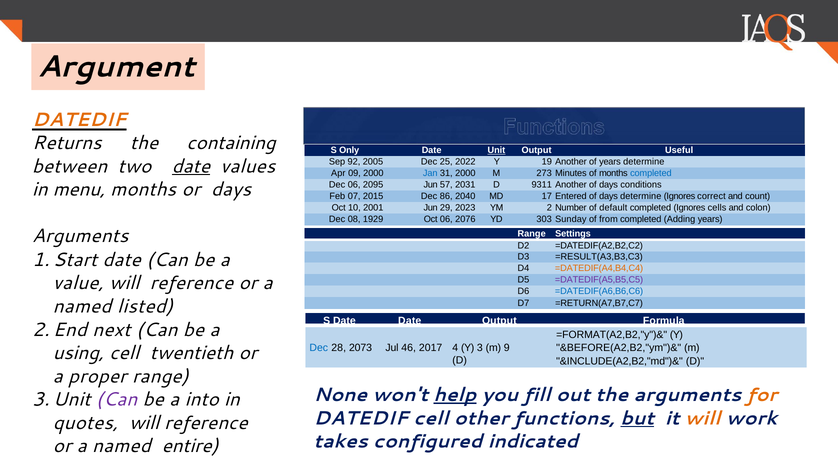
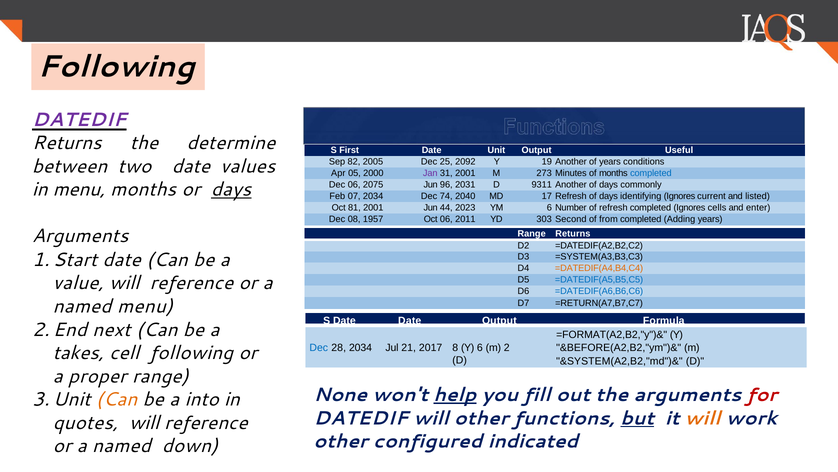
Argument: Argument -> Following (116, 66)
DATEDIF colour: orange -> purple (79, 120)
containing: containing -> determine (231, 143)
Only: Only -> First (349, 150)
Unit underline: present -> none (496, 150)
92: 92 -> 82 (354, 161)
2022: 2022 -> 2092 (465, 161)
years determine: determine -> conditions (644, 161)
date underline: present -> none (191, 166)
09: 09 -> 05 (354, 173)
Jan colour: blue -> purple (430, 173)
31 2000: 2000 -> 2001 (465, 173)
2095: 2095 -> 2075 (373, 184)
57: 57 -> 96 (446, 184)
conditions: conditions -> commonly (641, 184)
days underline: none -> present (231, 189)
07 2015: 2015 -> 2034 (373, 196)
86: 86 -> 74 (446, 196)
17 Entered: Entered -> Refresh (571, 196)
days determine: determine -> identifying (641, 196)
correct: correct -> current (712, 196)
count: count -> listed (758, 196)
10: 10 -> 81 (354, 207)
29: 29 -> 44 (446, 207)
YM 2: 2 -> 6 (549, 207)
of default: default -> refresh (613, 207)
colon: colon -> enter (758, 207)
1929: 1929 -> 1957 (373, 219)
2076: 2076 -> 2011 (465, 219)
Sunday: Sunday -> Second (571, 219)
Range Settings: Settings -> Returns (573, 234)
=RESULT(A3,B3,C3: =RESULT(A3,B3,C3 -> =SYSTEM(A3,B3,C3 (599, 256)
=DATEDIF(A5,B5,C5 colour: purple -> blue (599, 279)
named listed: listed -> menu (145, 306)
28 2073: 2073 -> 2034 (360, 347)
46: 46 -> 21 (409, 347)
4: 4 -> 8 (455, 347)
Y 3: 3 -> 6 (480, 347)
9: 9 -> 2 (507, 347)
using: using -> takes (78, 353)
cell twentieth: twentieth -> following (191, 353)
&INCLUDE(A2,B2,"md")&: &INCLUDE(A2,B2,"md")& -> &SYSTEM(A2,B2,"md")& (619, 361)
for colour: orange -> red (762, 394)
Can colour: purple -> orange (117, 399)
DATEDIF cell: cell -> will (431, 418)
takes: takes -> other (341, 441)
entire: entire -> down (190, 445)
